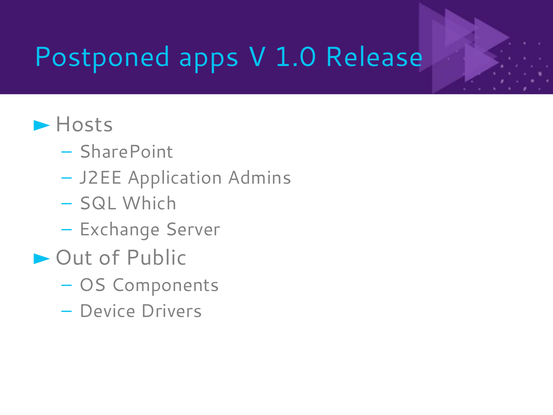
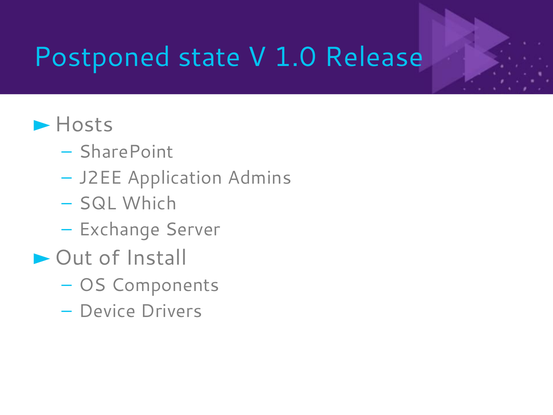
apps: apps -> state (209, 57)
Public: Public -> Install (156, 258)
